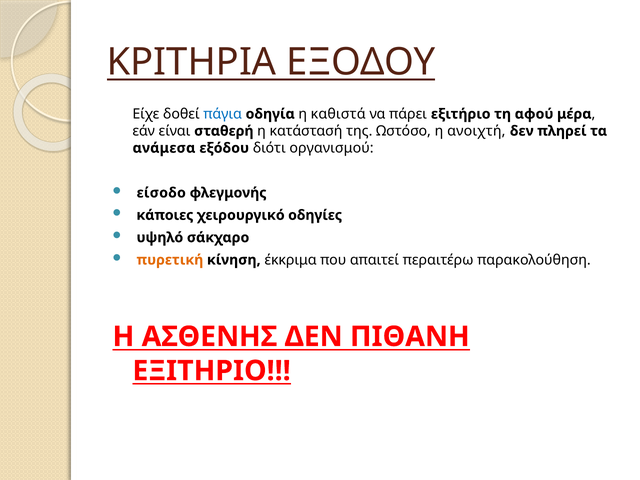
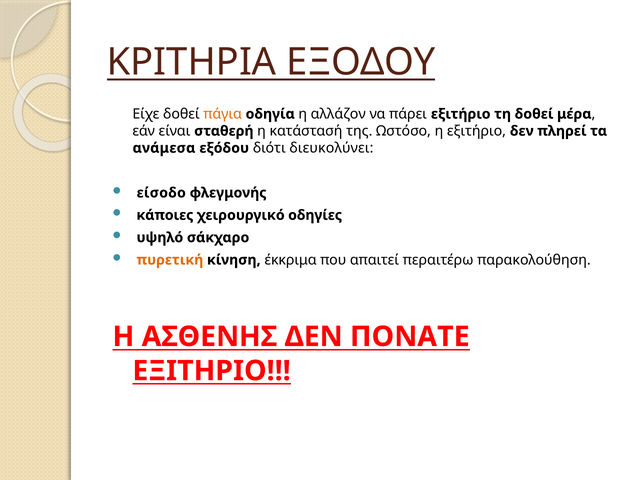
πάγια colour: blue -> orange (223, 114)
καθιστά: καθιστά -> αλλάζον (338, 114)
τη αφού: αφού -> δοθεί (534, 114)
η ανοιχτή: ανοιχτή -> εξιτήριο (476, 131)
οργανισμού: οργανισμού -> διευκολύνει (331, 148)
ΠΙΘΑΝΗ: ΠΙΘΑΝΗ -> ΠΟΝΑΤΕ (410, 337)
